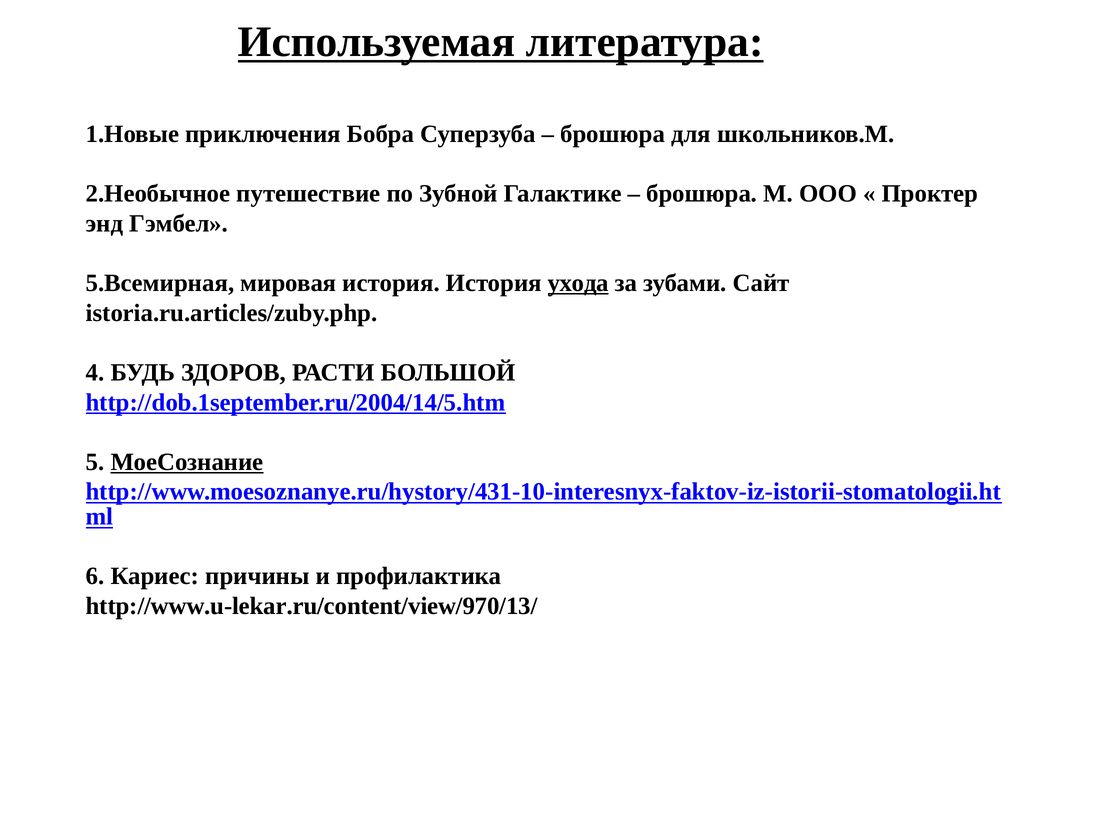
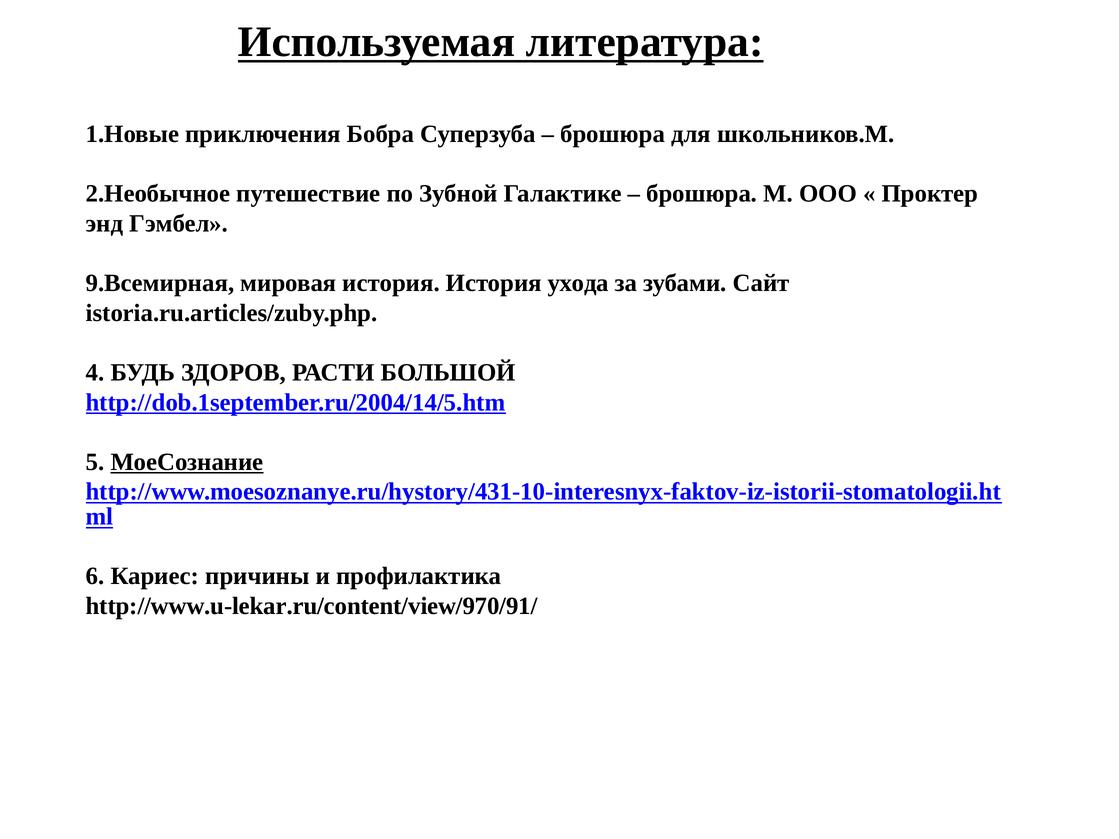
5.Всемирная: 5.Всемирная -> 9.Всемирная (160, 283)
ухода underline: present -> none (578, 283)
http://www.u-lekar.ru/content/view/970/13/: http://www.u-lekar.ru/content/view/970/13/ -> http://www.u-lekar.ru/content/view/970/91/ (312, 606)
